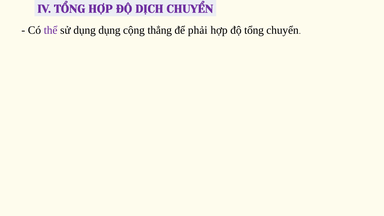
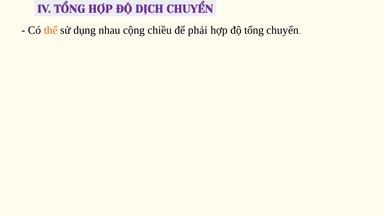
thể colour: purple -> orange (51, 30)
dụng dụng: dụng -> nhau (109, 30)
thẳng: thẳng -> chiều (160, 30)
